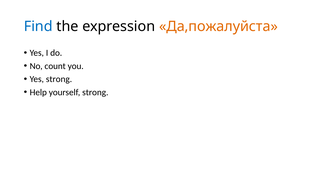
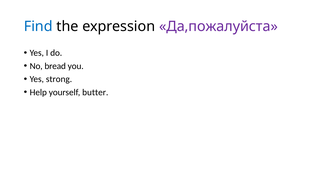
Да,пожалуйста colour: orange -> purple (218, 26)
count: count -> bread (55, 66)
yourself strong: strong -> butter (95, 92)
